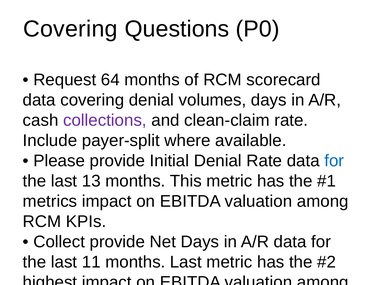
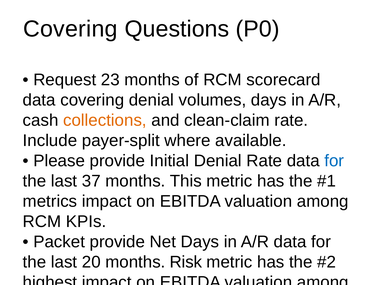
64: 64 -> 23 (110, 80)
collections colour: purple -> orange (105, 120)
13: 13 -> 37 (91, 181)
Collect: Collect -> Packet (59, 242)
11: 11 -> 20 (91, 262)
months Last: Last -> Risk (186, 262)
